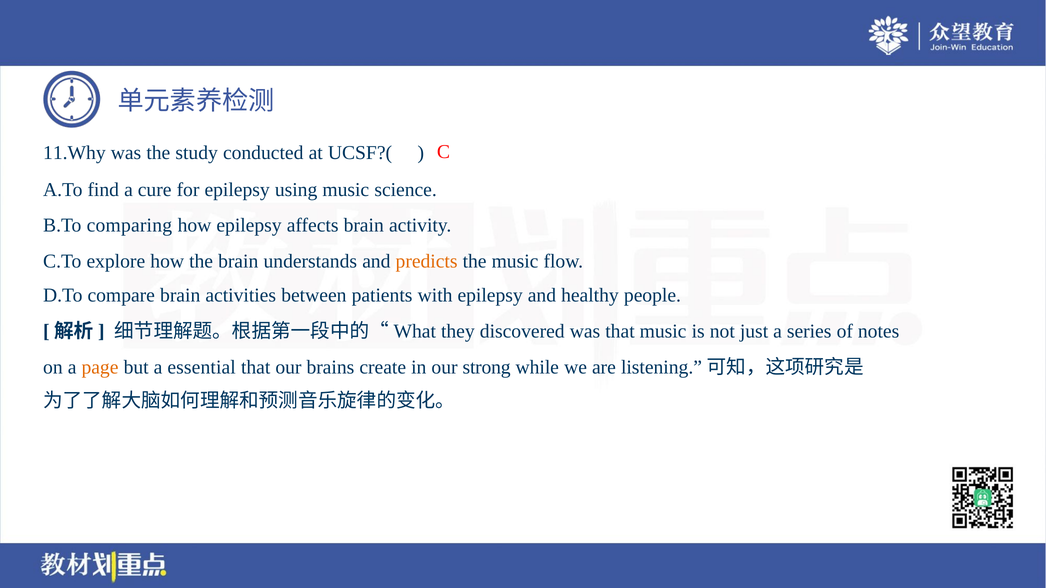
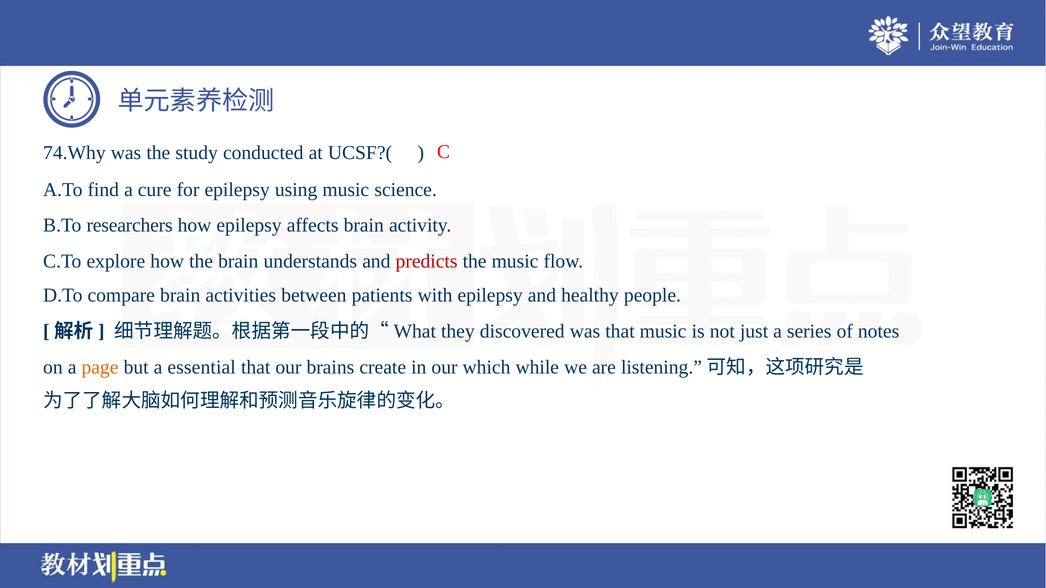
11.Why: 11.Why -> 74.Why (74, 153)
comparing: comparing -> researchers (130, 226)
predicts colour: orange -> red (427, 262)
strong: strong -> which (487, 367)
